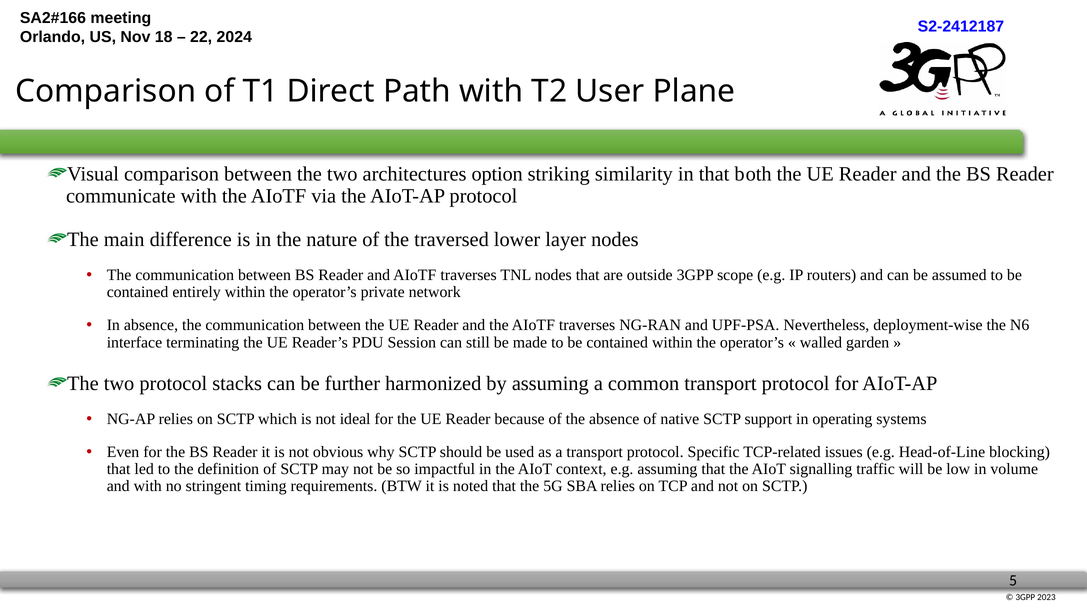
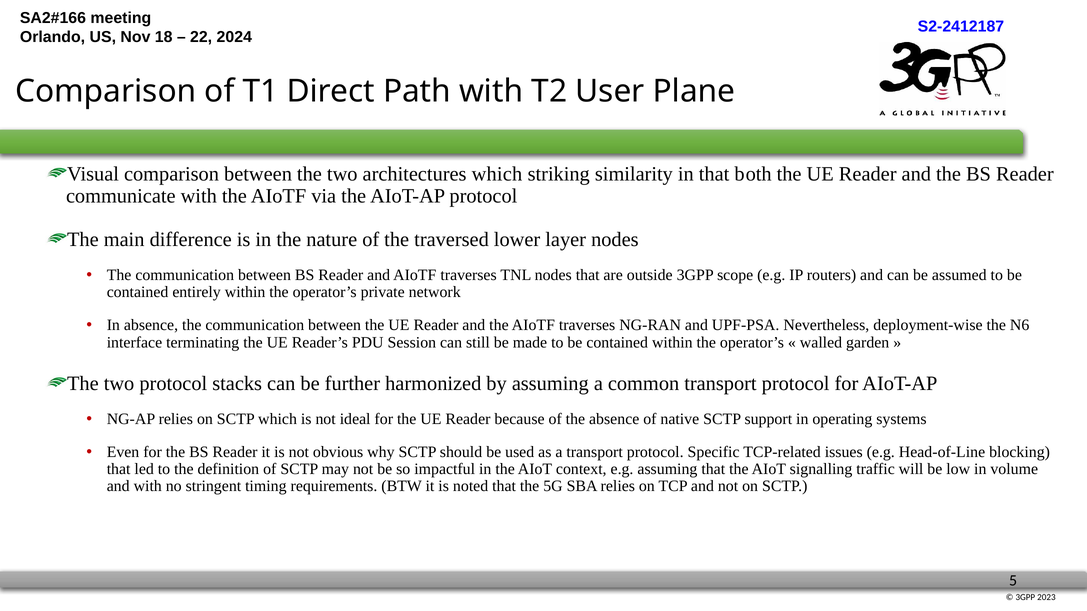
architectures option: option -> which (497, 174)
